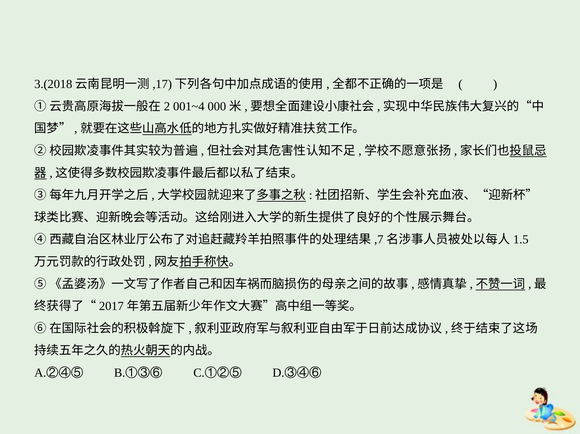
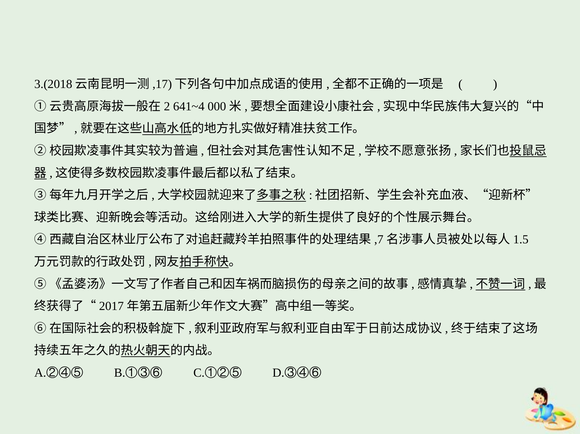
001~4: 001~4 -> 641~4 (189, 106)
